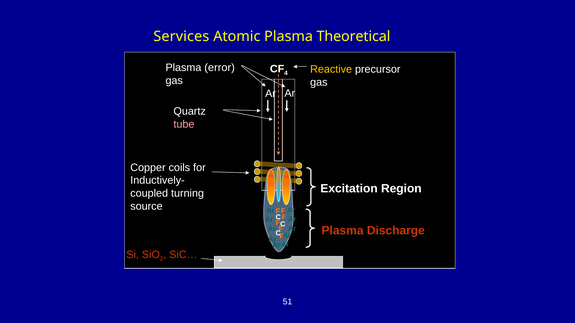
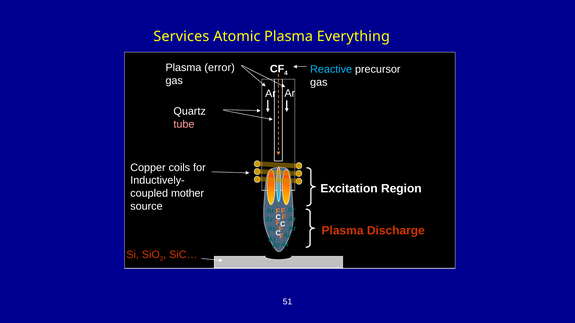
Theoretical: Theoretical -> Everything (353, 37)
Reactive colour: yellow -> light blue (331, 70)
turning: turning -> mother (188, 194)
